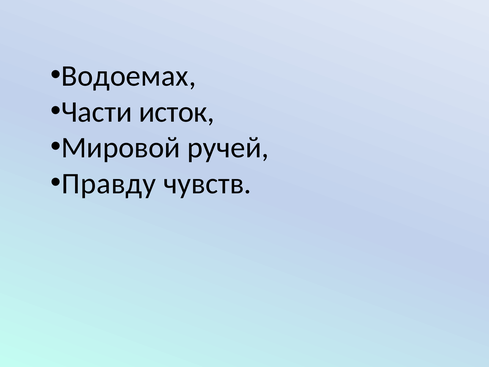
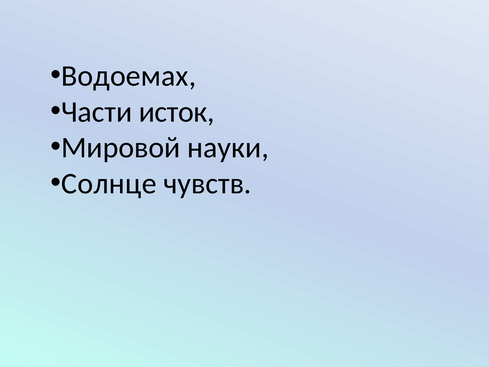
ручей: ручей -> науки (228, 148)
Правду: Правду -> Солнце (109, 183)
